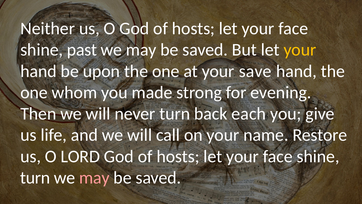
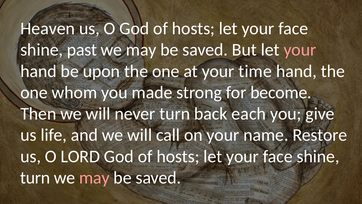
Neither: Neither -> Heaven (48, 28)
your colour: yellow -> pink (300, 50)
save: save -> time (255, 71)
evening: evening -> become (281, 92)
